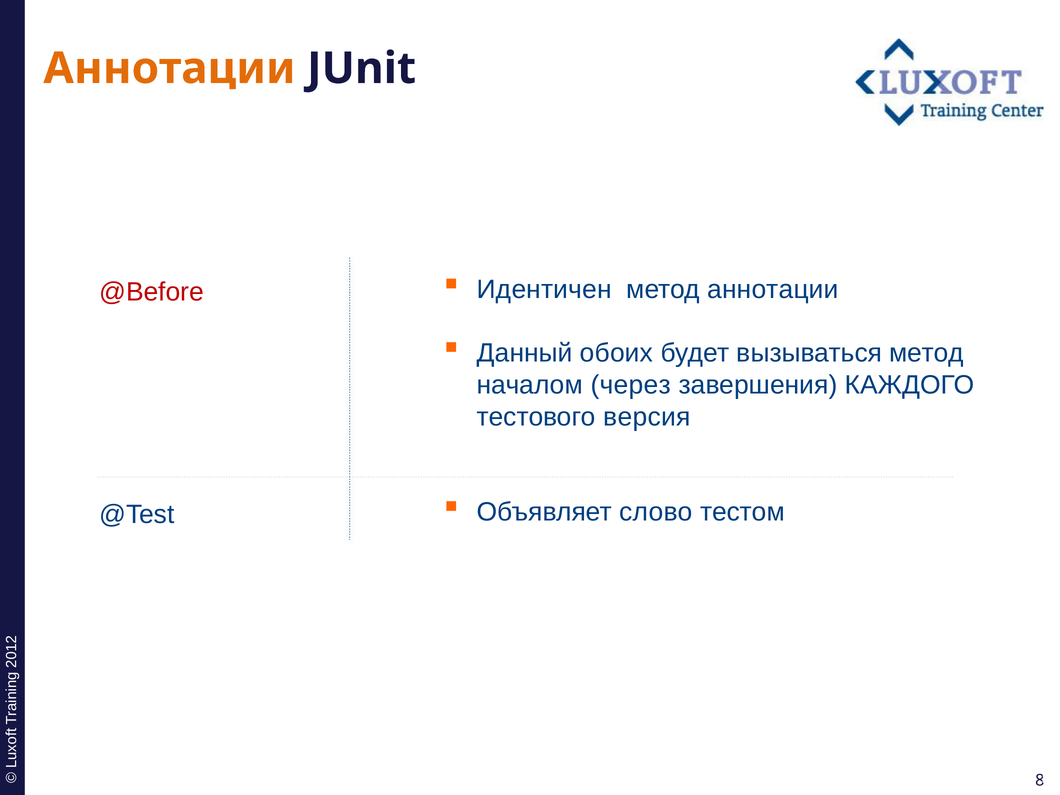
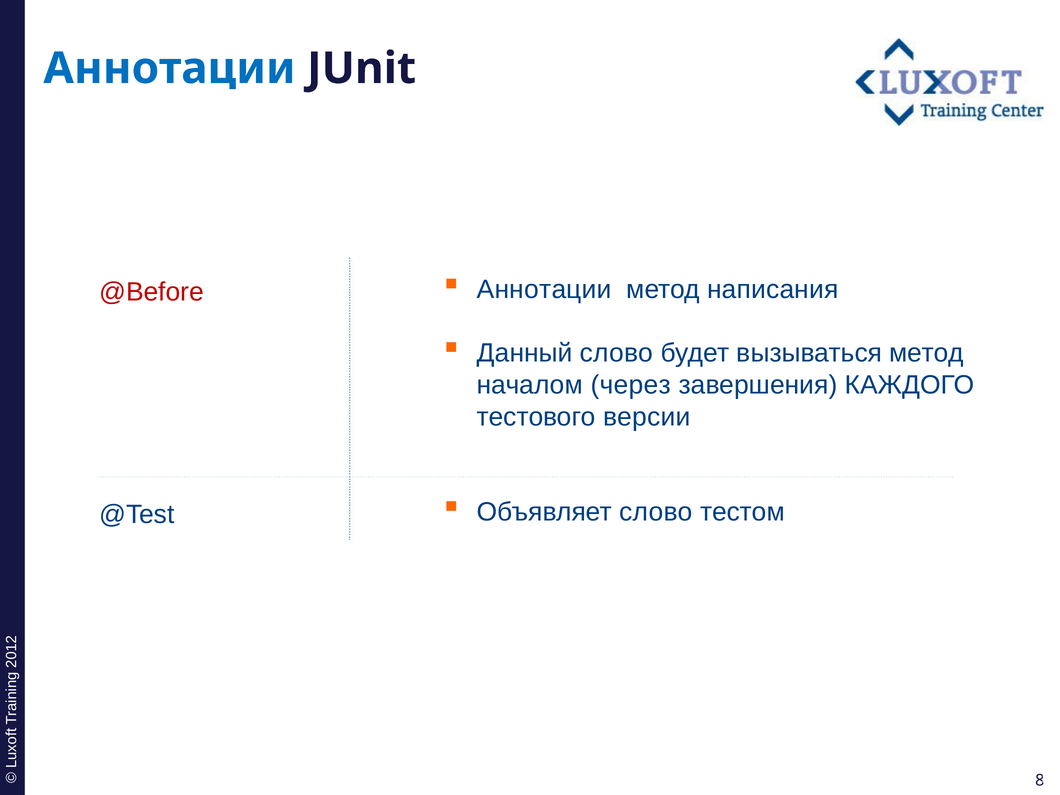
Аннотации colour: orange -> blue (169, 68)
Идентичен: Идентичен -> Аннотации (544, 290)
метод аннотации: аннотации -> написания (773, 290)
Данный обоих: обоих -> слово (616, 353)
версия: версия -> версии (647, 417)
